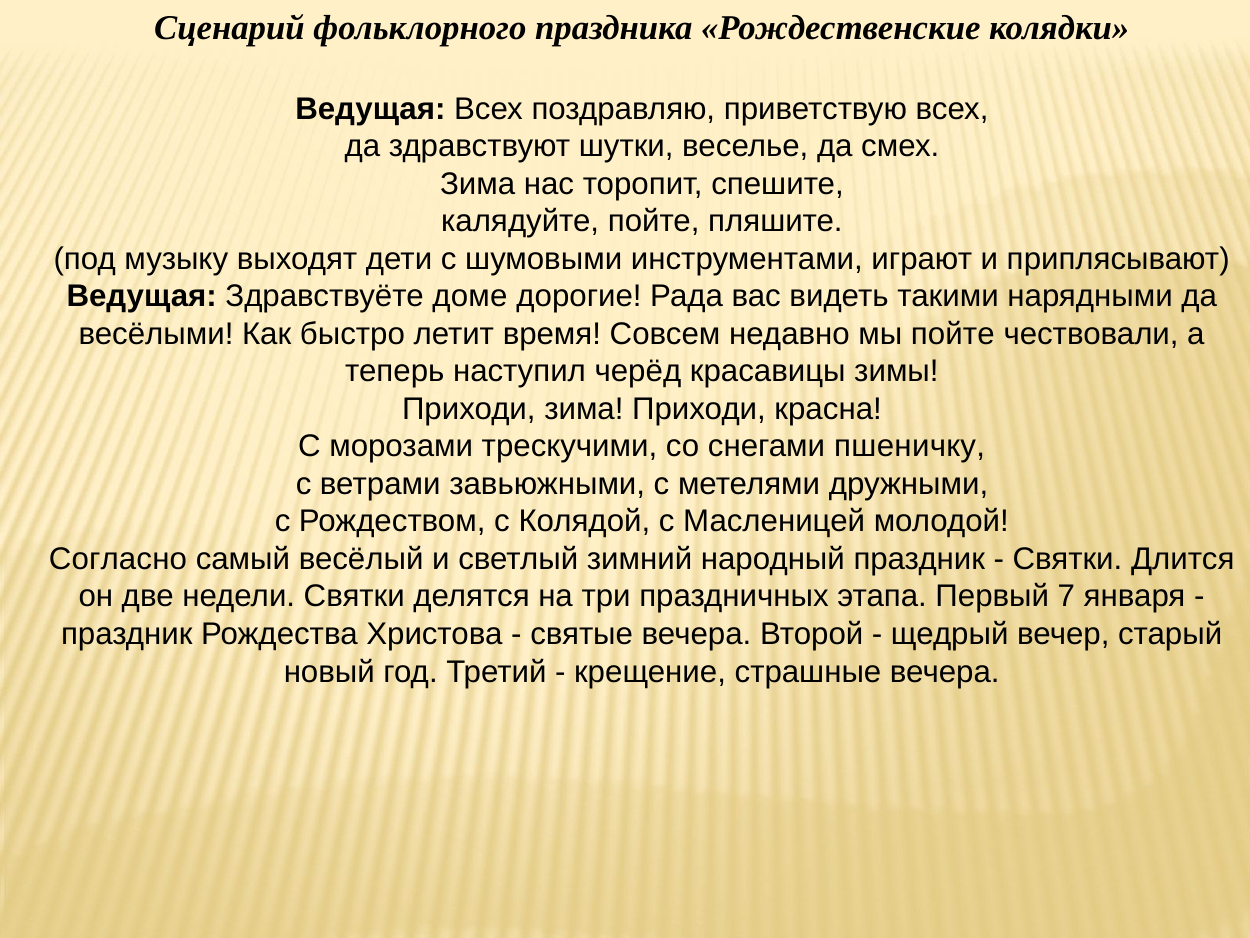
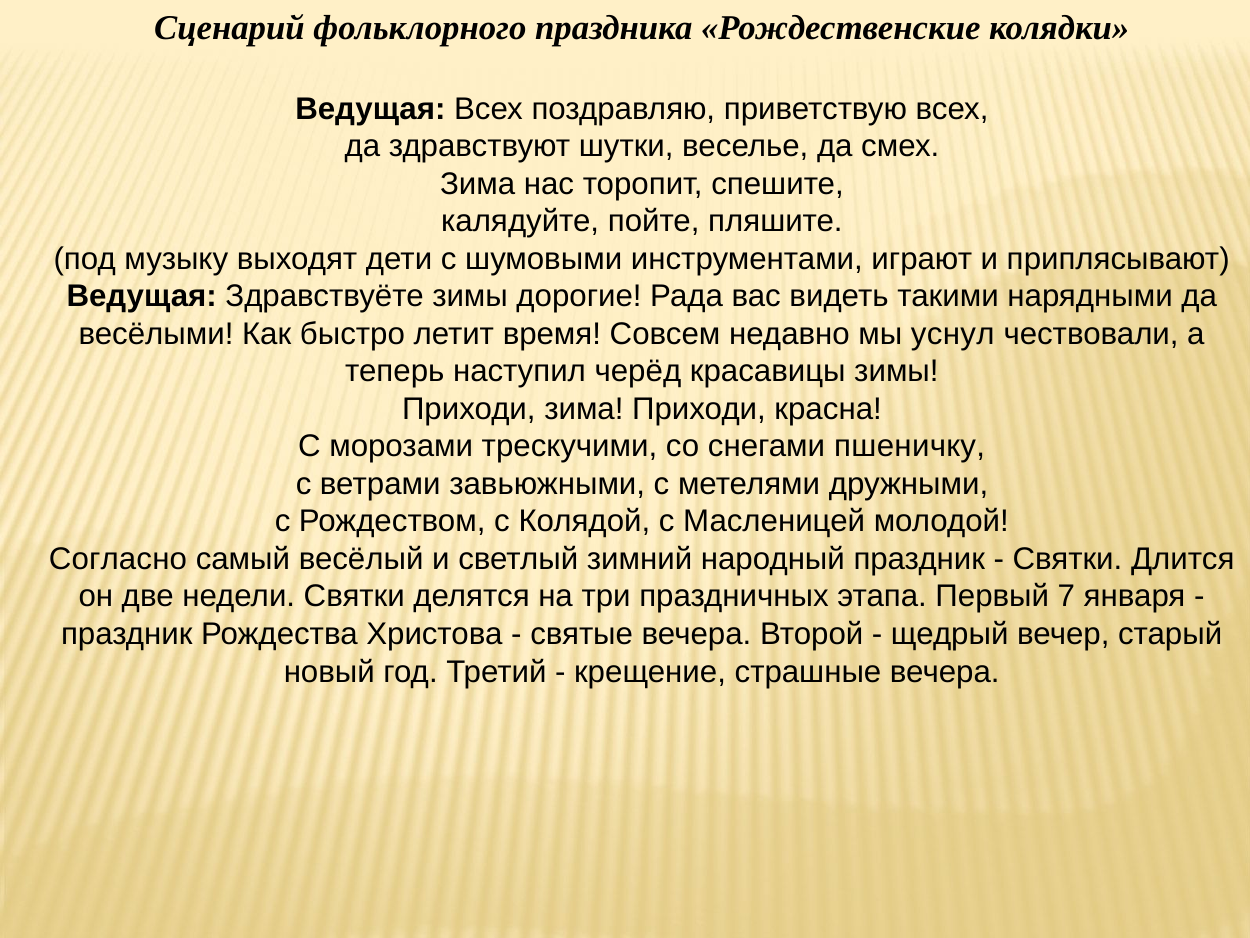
Здравствуёте доме: доме -> зимы (470, 296)
мы пойте: пойте -> уснул (953, 334)
